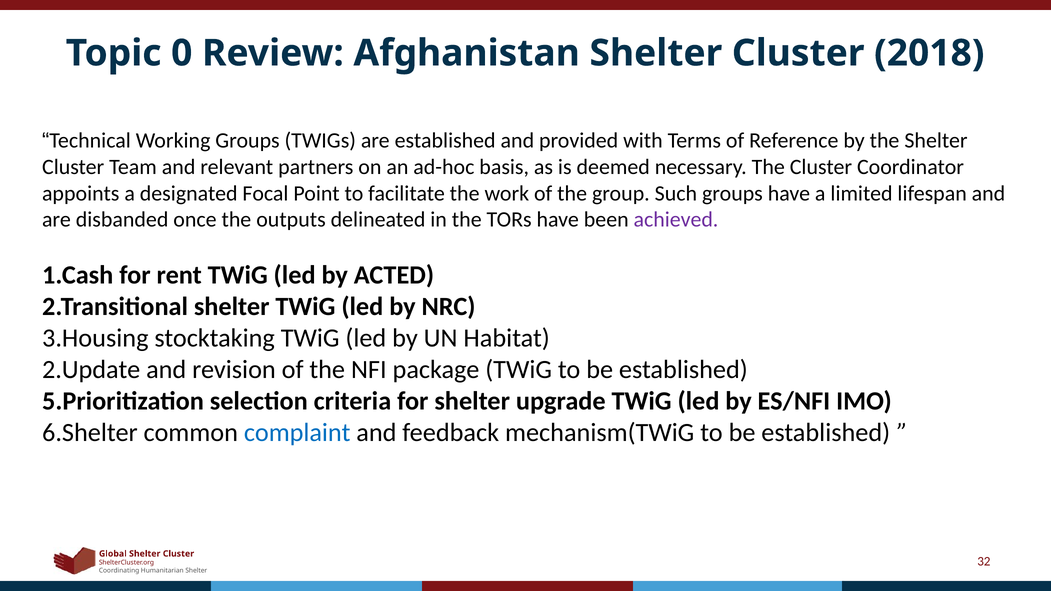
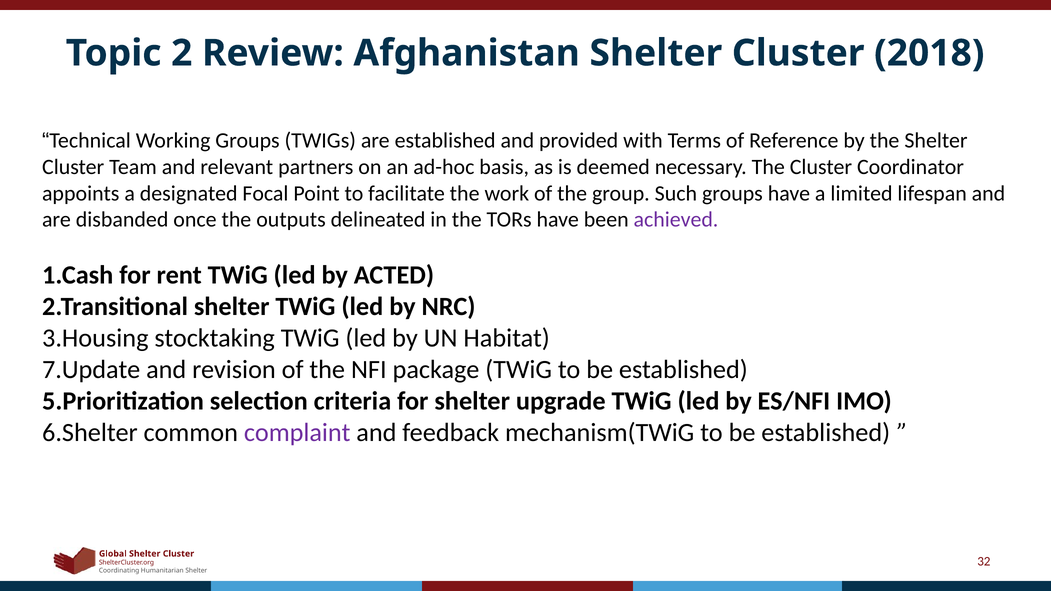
0: 0 -> 2 (182, 53)
2.Update: 2.Update -> 7.Update (91, 370)
complaint colour: blue -> purple (297, 433)
